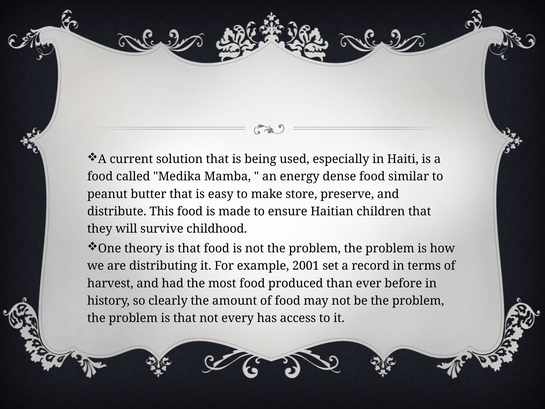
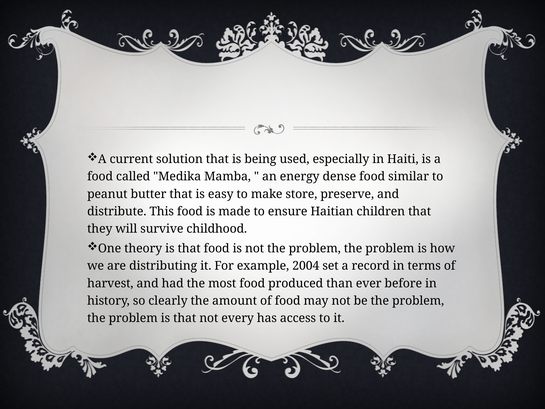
2001: 2001 -> 2004 (306, 266)
